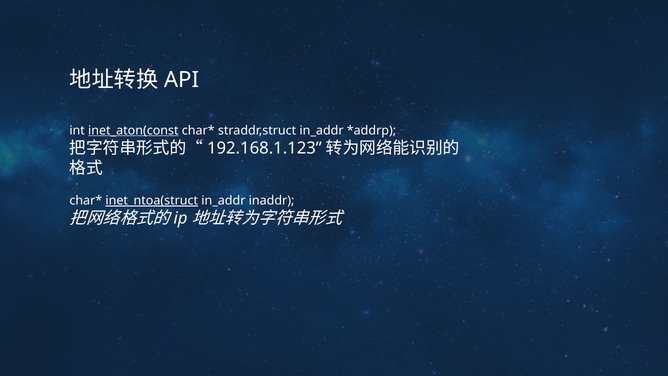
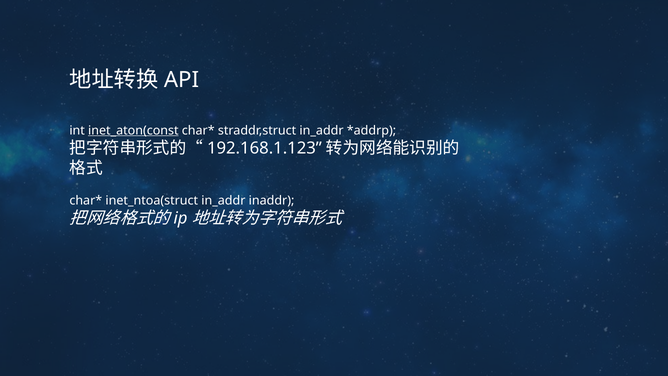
inet_ntoa(struct underline: present -> none (152, 200)
